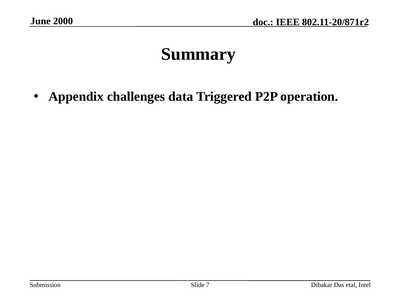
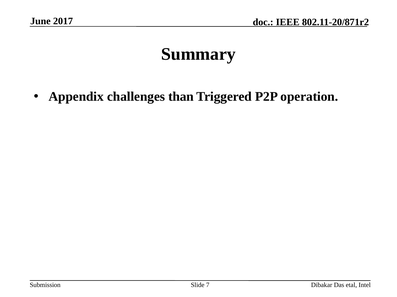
2000: 2000 -> 2017 (63, 21)
data: data -> than (181, 97)
